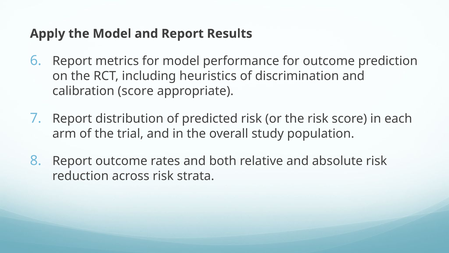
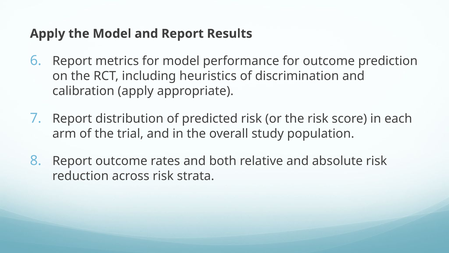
calibration score: score -> apply (136, 91)
